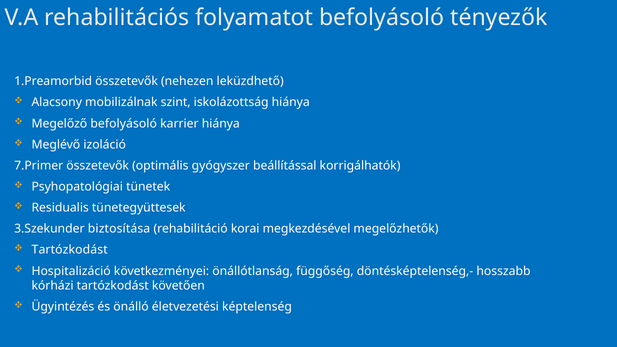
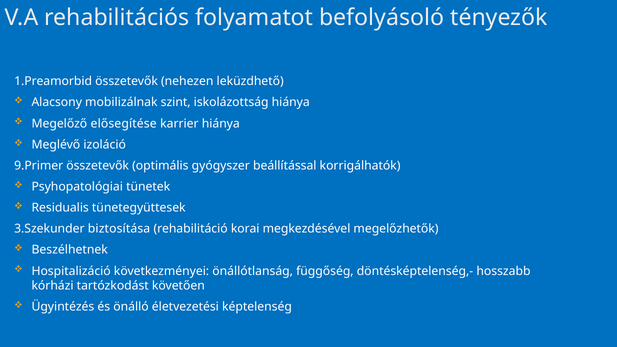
Megelőző befolyásoló: befolyásoló -> elősegítése (124, 124)
7.Primer: 7.Primer -> 9.Primer (39, 166)
Tartózkodást: Tartózkodást -> Beszélhetnek (70, 250)
